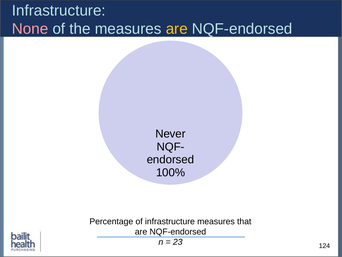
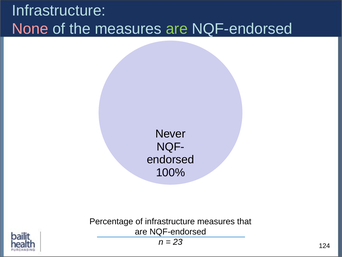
are colour: yellow -> light green (177, 29)
